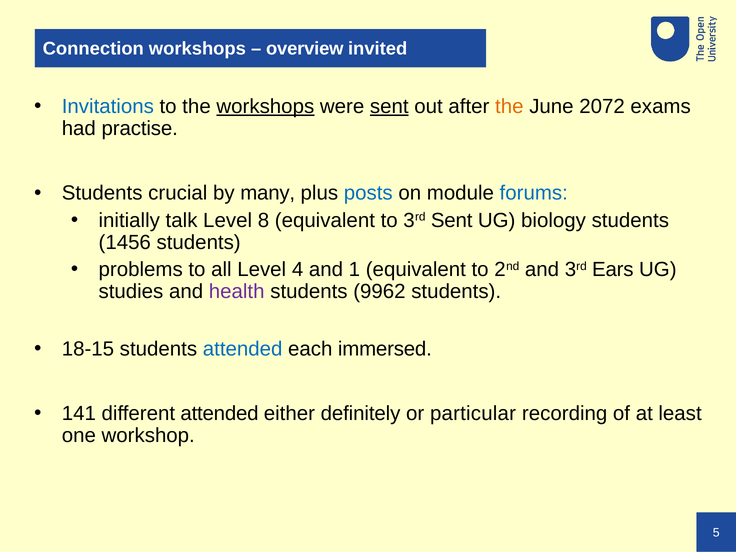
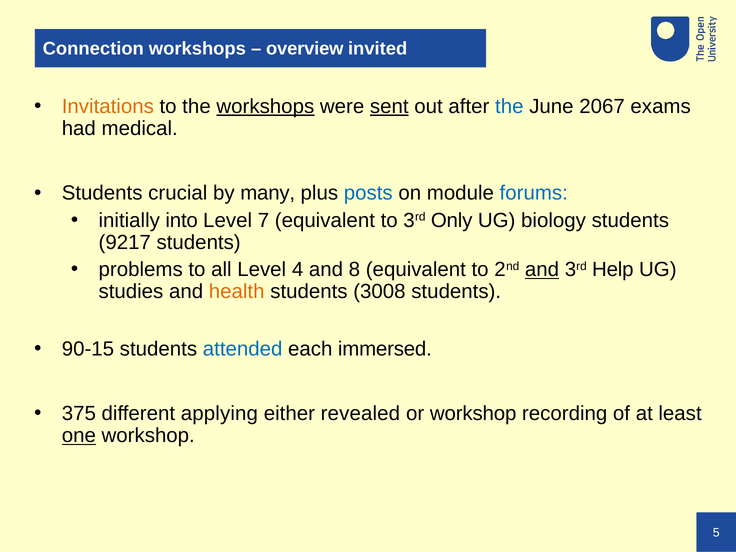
Invitations colour: blue -> orange (108, 106)
the colour: orange -> blue (509, 106)
2072: 2072 -> 2067 (602, 106)
practise: practise -> medical (140, 129)
talk: talk -> into (182, 220)
8: 8 -> 7 (263, 220)
3rd Sent: Sent -> Only (452, 220)
1456: 1456 -> 9217 (125, 242)
1: 1 -> 8 (354, 270)
and underline: none -> present (542, 270)
Ears: Ears -> Help (613, 270)
health colour: purple -> orange (237, 292)
9962: 9962 -> 3008 (379, 292)
18-15: 18-15 -> 90-15 (88, 349)
141: 141 -> 375 (79, 414)
different attended: attended -> applying (219, 414)
definitely: definitely -> revealed (360, 414)
or particular: particular -> workshop (473, 414)
one underline: none -> present (79, 436)
